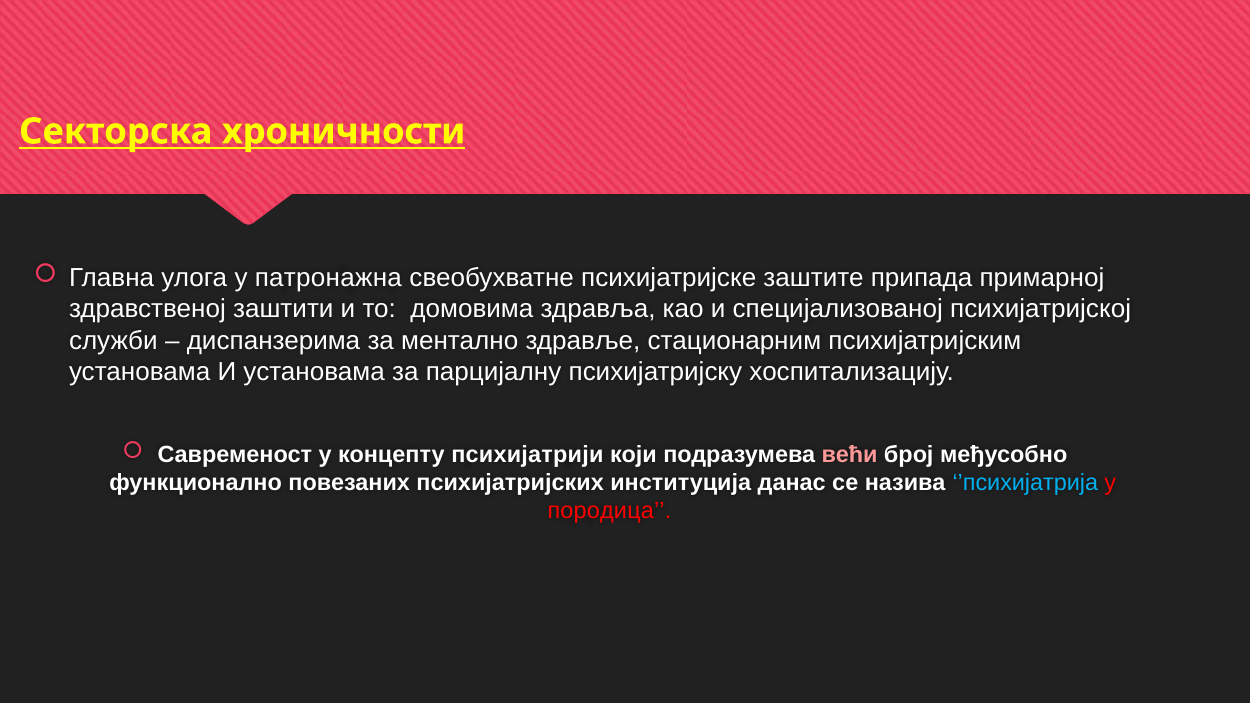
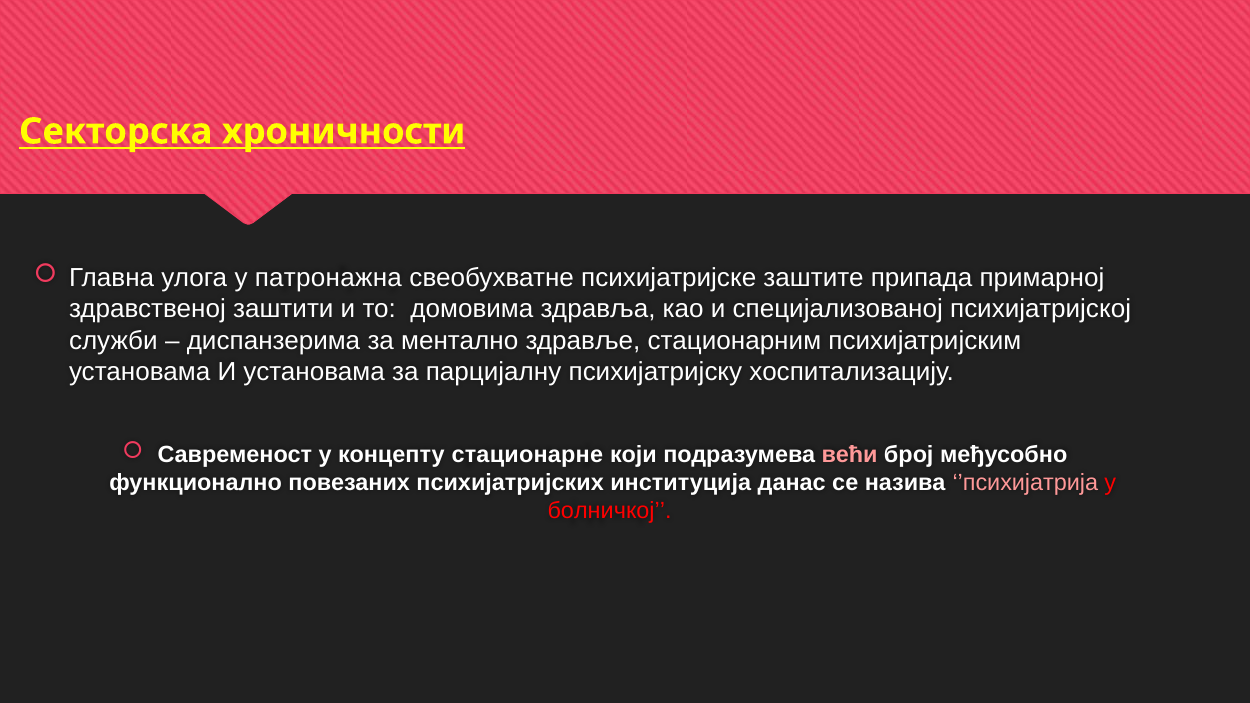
психијатрији: психијатрији -> стационарне (527, 454)
’психијатрија colour: light blue -> pink (1025, 483)
породица: породица -> болничкој (610, 511)
